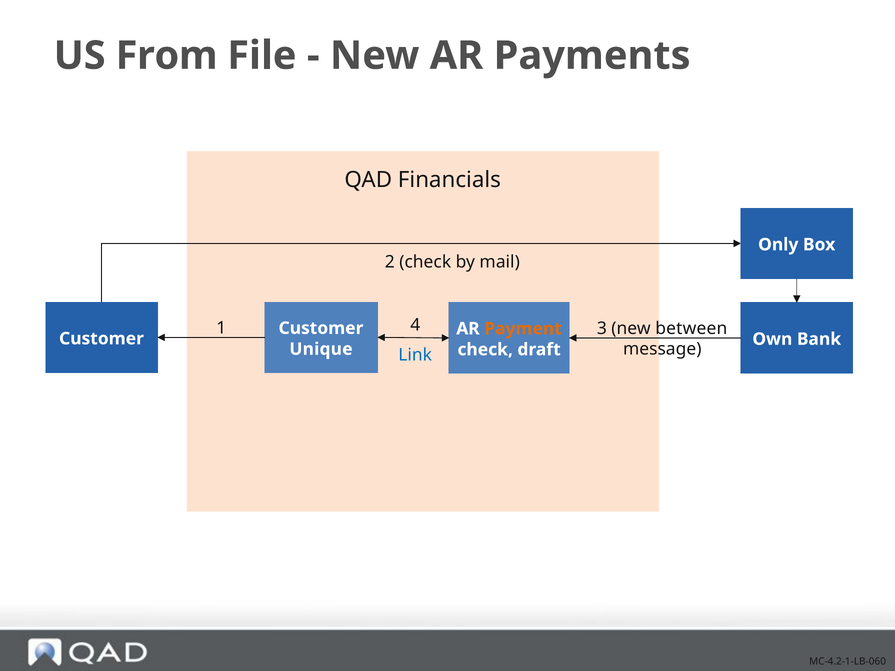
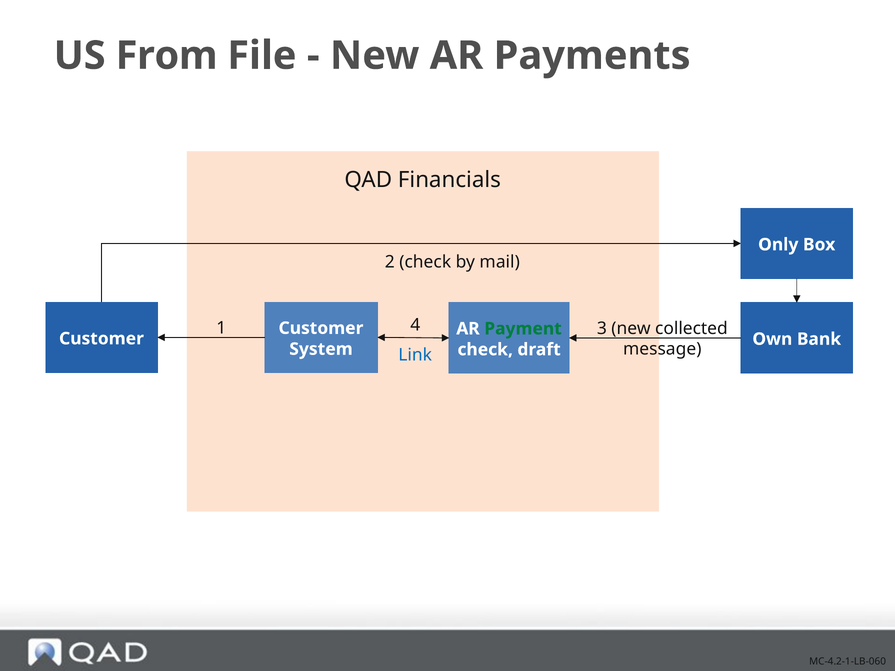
between: between -> collected (691, 328)
Payment colour: orange -> green (523, 329)
Unique: Unique -> System (321, 349)
